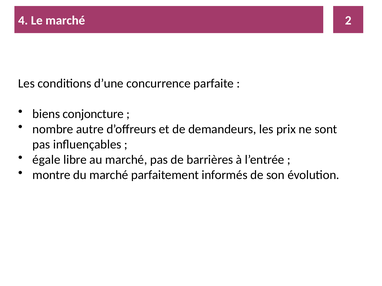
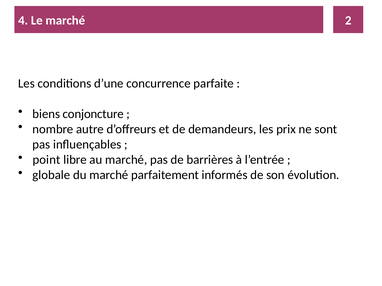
égale: égale -> point (46, 160)
montre: montre -> globale (51, 175)
